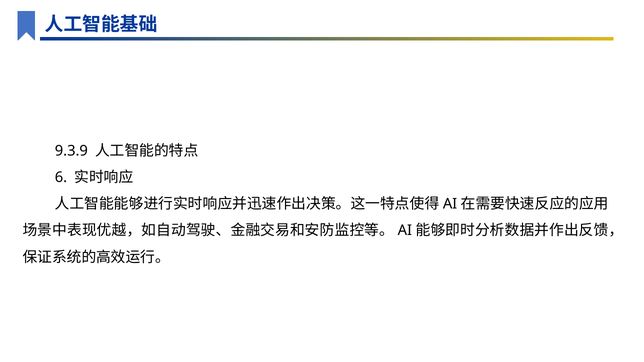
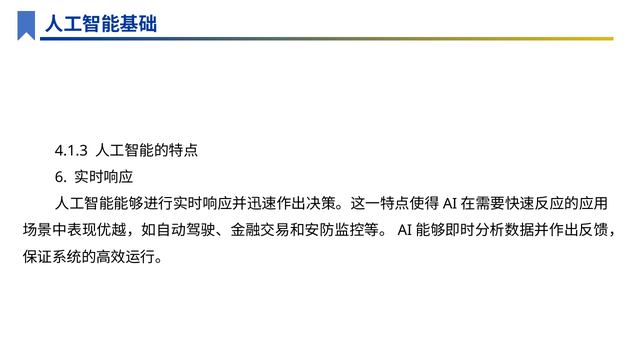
9.3.9: 9.3.9 -> 4.1.3 (71, 151)
